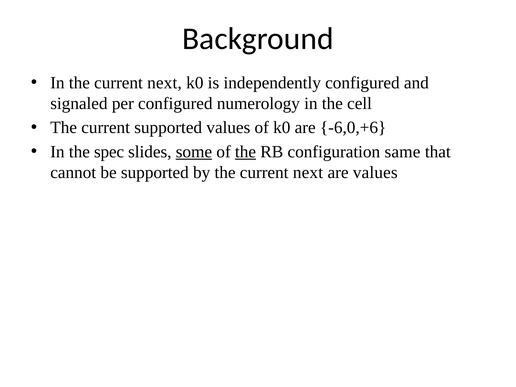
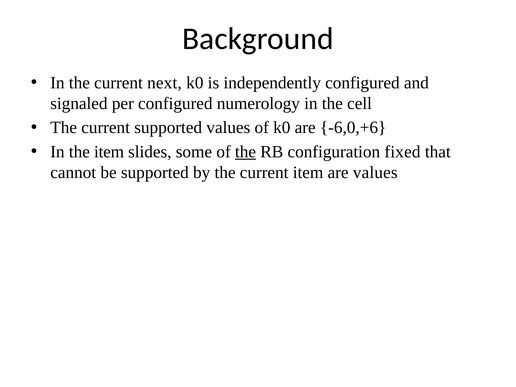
the spec: spec -> item (109, 152)
some underline: present -> none (194, 152)
same: same -> fixed (402, 152)
by the current next: next -> item (308, 172)
